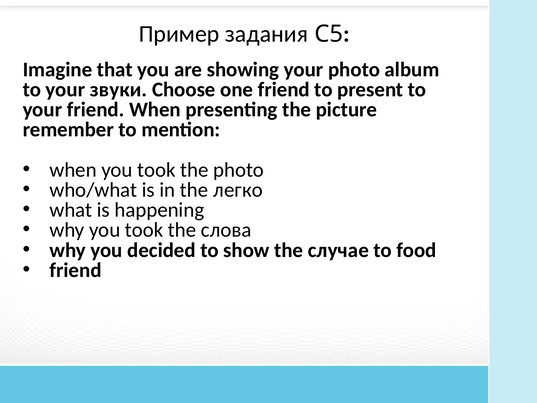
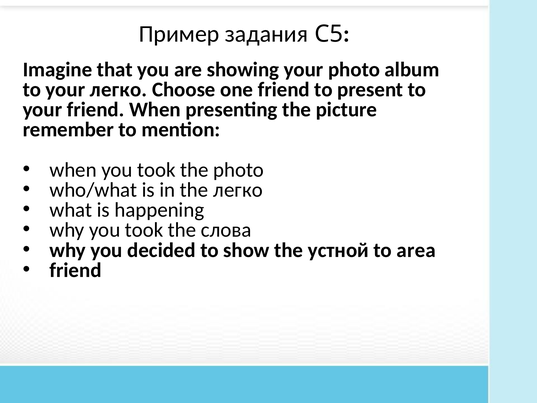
your звуки: звуки -> легко (118, 89)
случае: случае -> устной (338, 250)
food: food -> area (416, 250)
